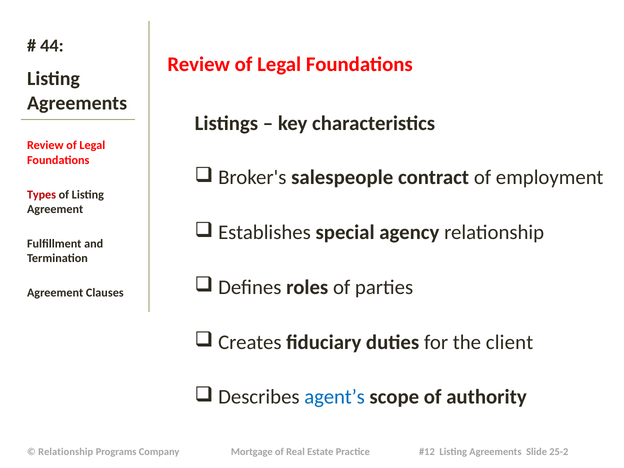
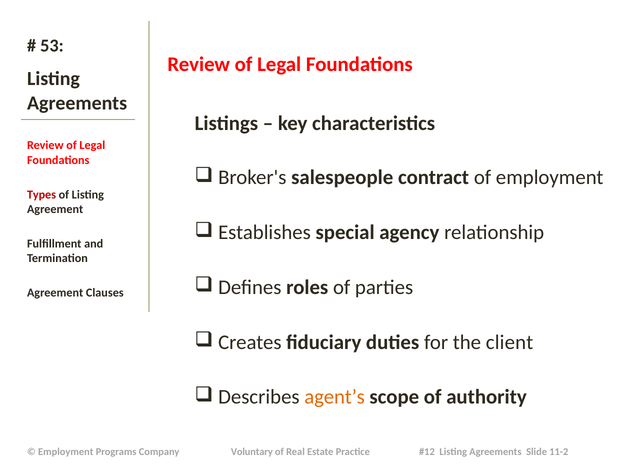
44: 44 -> 53 (52, 46)
agent’s colour: blue -> orange (335, 397)
Relationship: Relationship -> Employment (66, 452)
Mortgage: Mortgage -> Voluntary (252, 452)
25-2: 25-2 -> 11-2 (559, 452)
